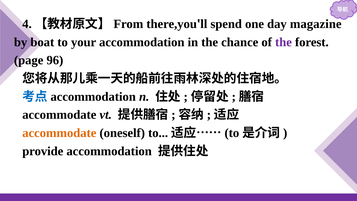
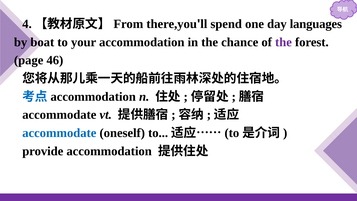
magazine: magazine -> languages (316, 24)
96: 96 -> 46 (55, 60)
accommodate colour: orange -> blue (59, 133)
